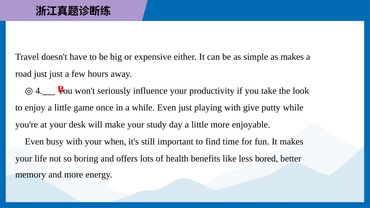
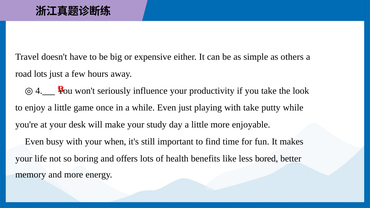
as makes: makes -> others (292, 57)
road just: just -> lots (41, 74)
with give: give -> take (251, 108)
